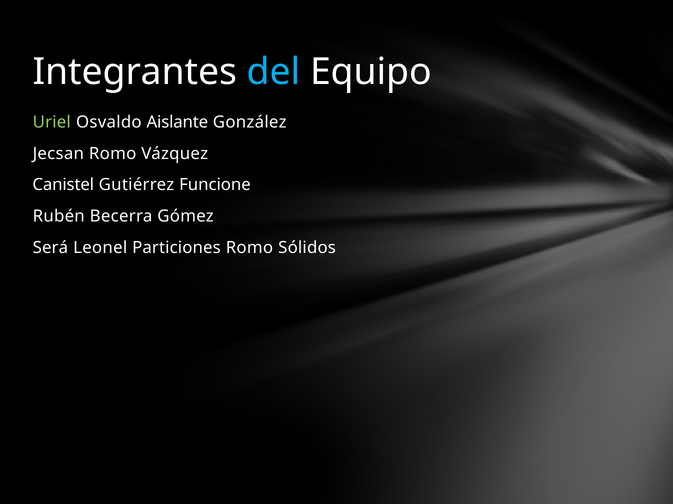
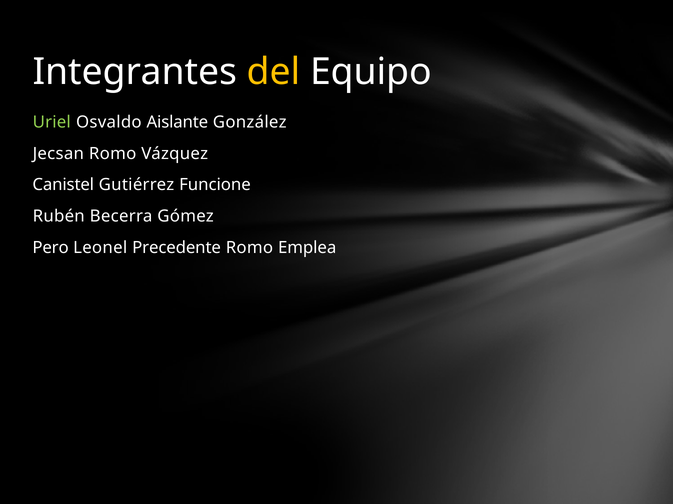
del colour: light blue -> yellow (274, 72)
Será: Será -> Pero (51, 248)
Particiones: Particiones -> Precedente (177, 248)
Sólidos: Sólidos -> Emplea (307, 248)
